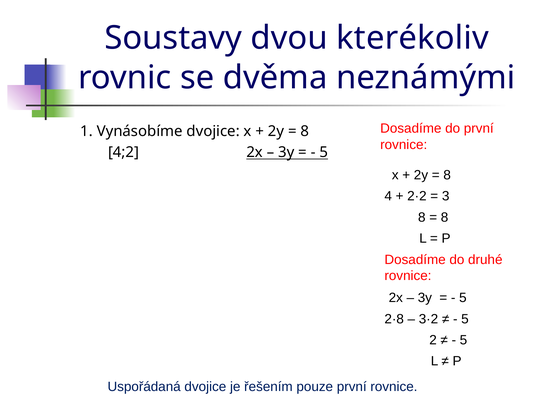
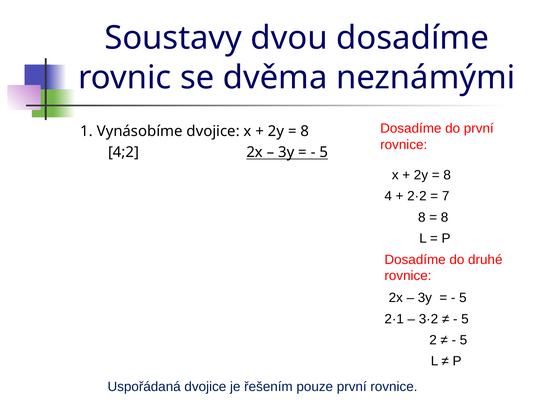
dvou kterékoliv: kterékoliv -> dosadíme (413, 38)
3: 3 -> 7 (446, 196)
2·8: 2·8 -> 2·1 (394, 319)
